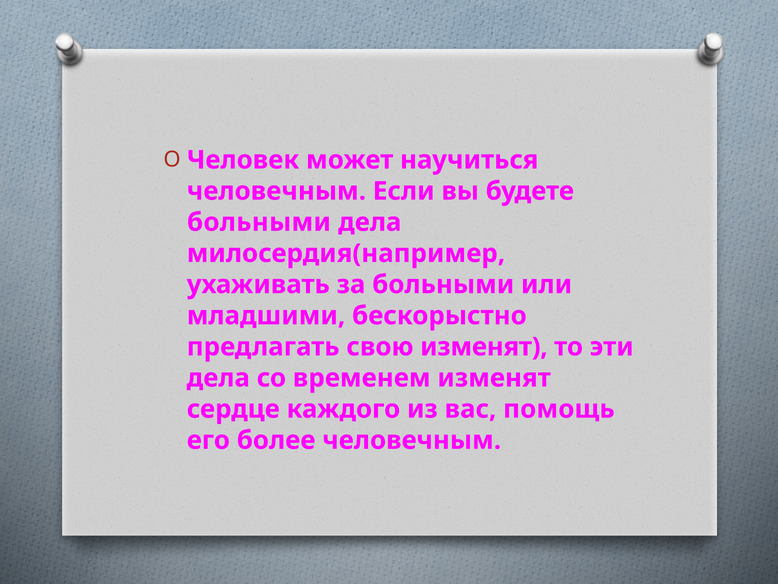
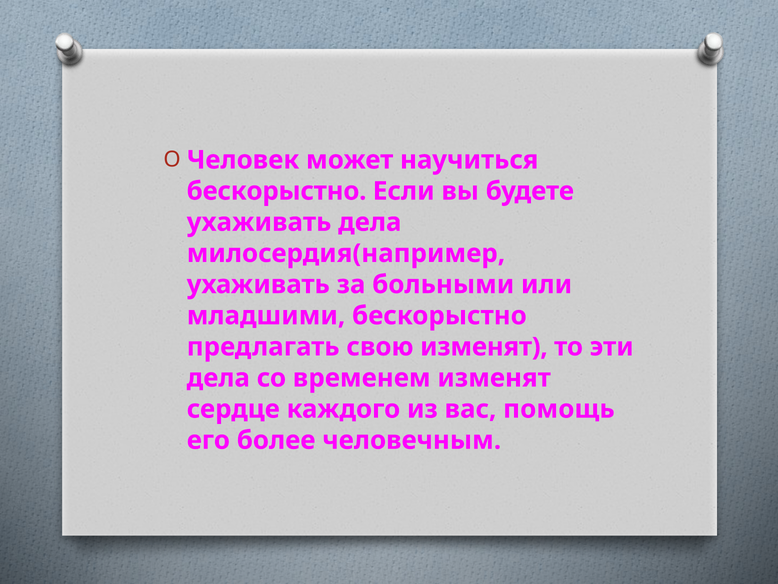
человечным: человечным -> бескорыстно (277, 191)
больными: больными -> ухаживать (259, 222)
